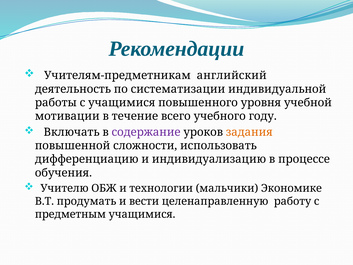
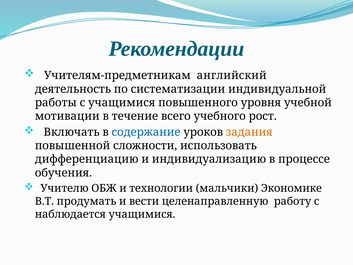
году: году -> рост (263, 116)
содержание colour: purple -> blue (146, 132)
предметным: предметным -> наблюдается (70, 214)
